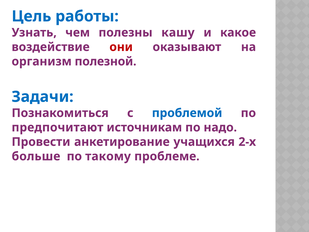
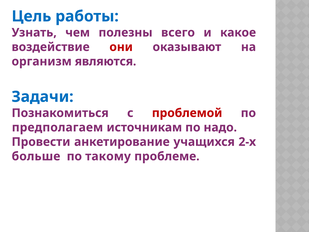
кашу: кашу -> всего (178, 33)
полезной: полезной -> являются (106, 61)
проблемой colour: blue -> red (187, 113)
предпочитают: предпочитают -> предполагаем (57, 127)
